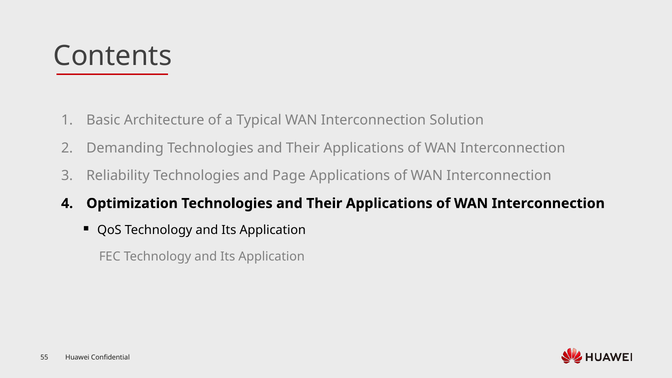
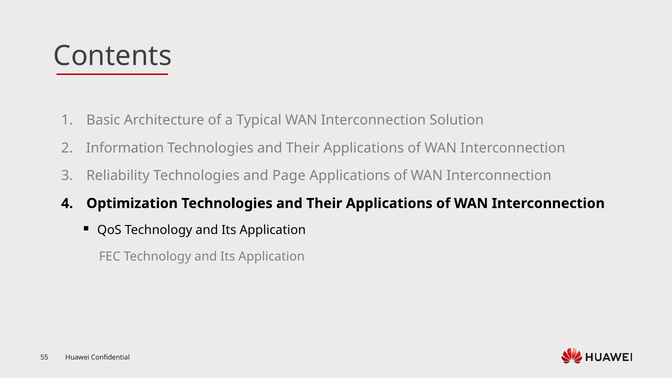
Demanding: Demanding -> Information (125, 148)
